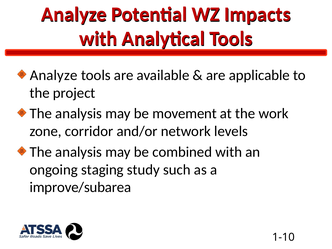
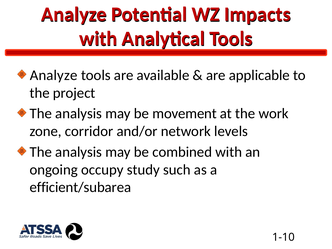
staging: staging -> occupy (102, 170)
improve/subarea: improve/subarea -> efficient/subarea (80, 187)
